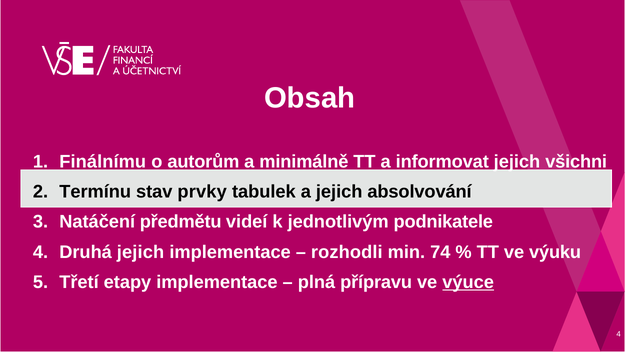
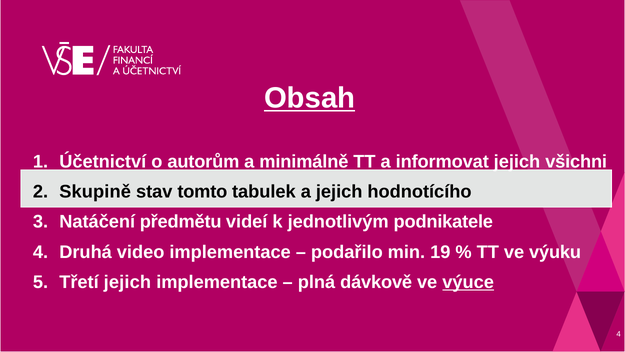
Obsah underline: none -> present (310, 98)
Finálnímu: Finálnímu -> Účetnictví (103, 161)
Termínu: Termínu -> Skupině (95, 192)
prvky: prvky -> tomto (202, 192)
absolvování: absolvování -> hodnotícího (419, 192)
Druhá jejich: jejich -> video (141, 252)
rozhodli: rozhodli -> podařilo (347, 252)
74: 74 -> 19 (440, 252)
Třetí etapy: etapy -> jejich (127, 282)
přípravu: přípravu -> dávkově (376, 282)
